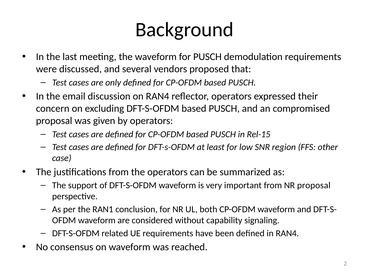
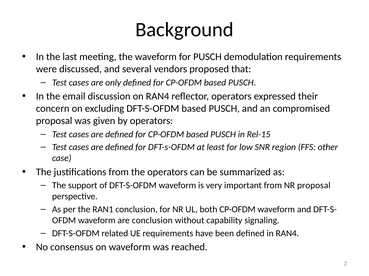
are considered: considered -> conclusion (152, 221)
